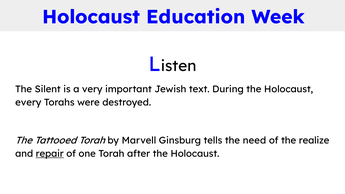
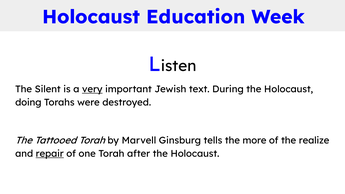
very underline: none -> present (92, 89)
every: every -> doing (28, 102)
need: need -> more (255, 140)
